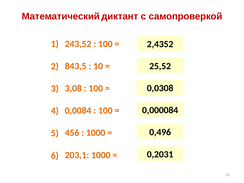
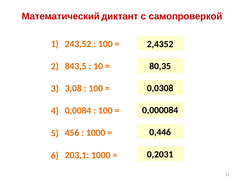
25,52: 25,52 -> 80,35 (160, 66)
0,496: 0,496 -> 0,446 (160, 132)
